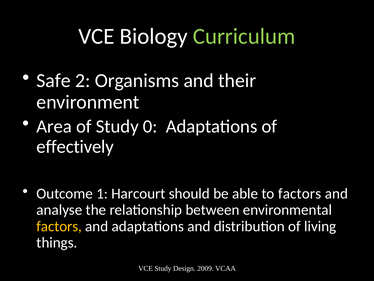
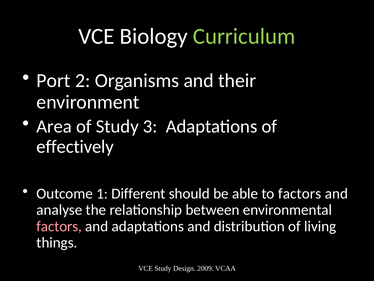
Safe: Safe -> Port (54, 81)
0: 0 -> 3 (150, 126)
Harcourt: Harcourt -> Different (138, 193)
factors colour: yellow -> pink (59, 226)
